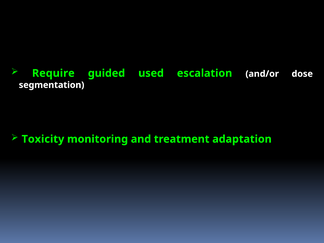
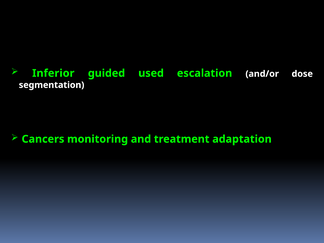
Require: Require -> Inferior (53, 73)
Toxicity: Toxicity -> Cancers (43, 139)
